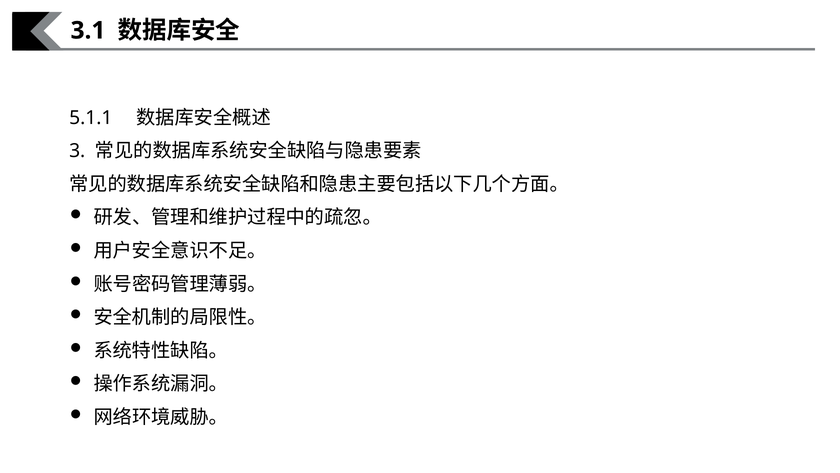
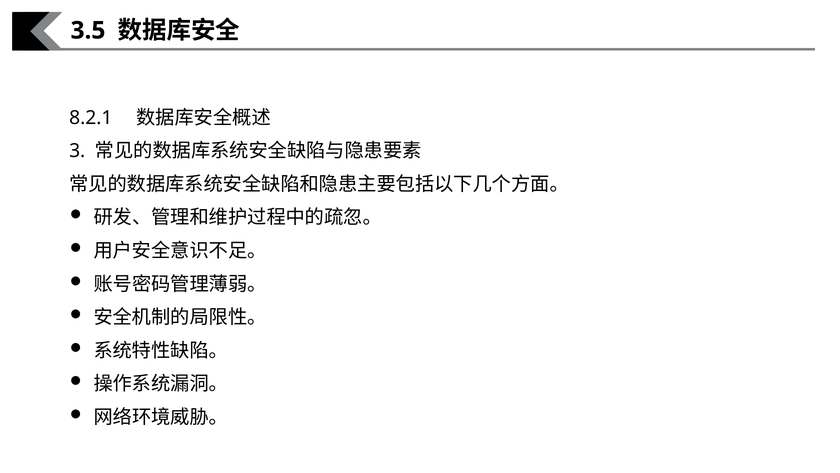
3.1: 3.1 -> 3.5 (88, 30)
5.1.1: 5.1.1 -> 8.2.1 (91, 118)
